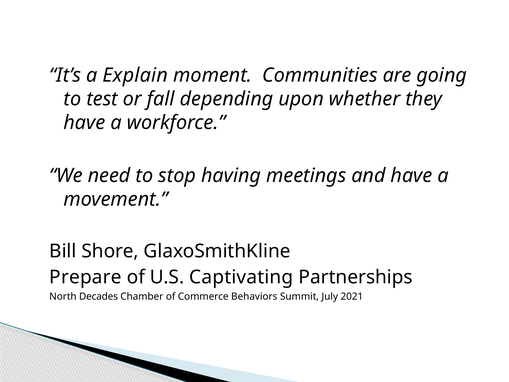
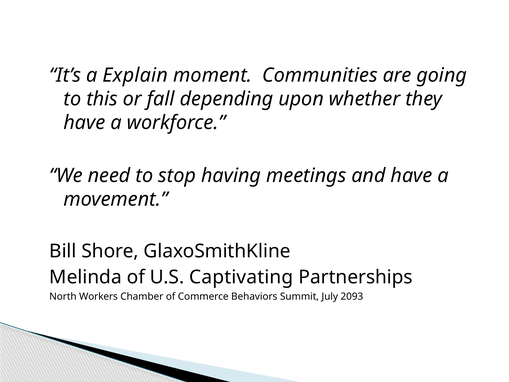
test: test -> this (102, 99)
Prepare: Prepare -> Melinda (86, 277)
Decades: Decades -> Workers (98, 297)
2021: 2021 -> 2093 (352, 297)
